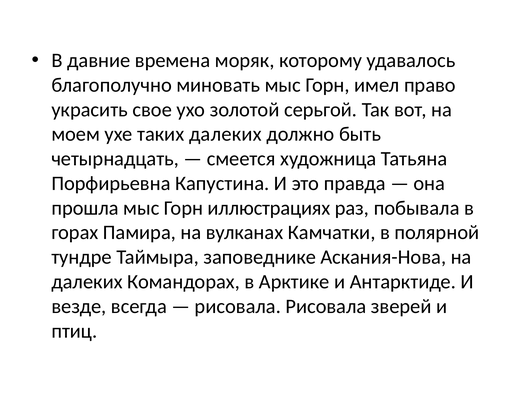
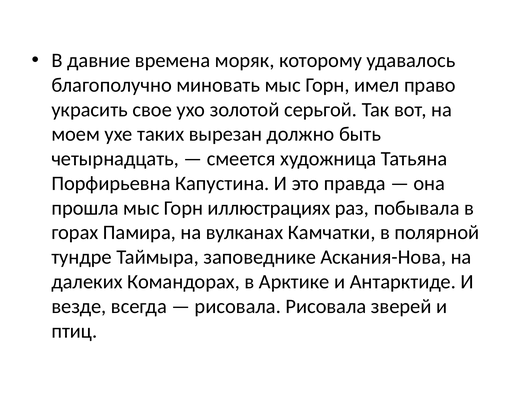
таких далеких: далеких -> вырезан (225, 134)
